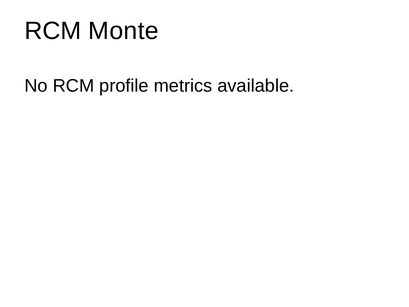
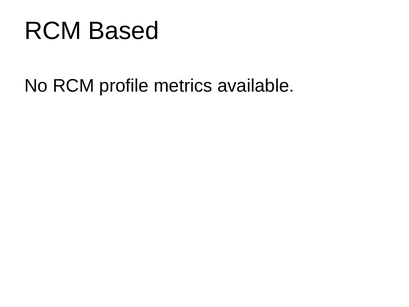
Monte: Monte -> Based (124, 31)
